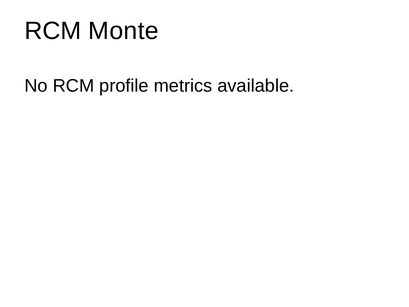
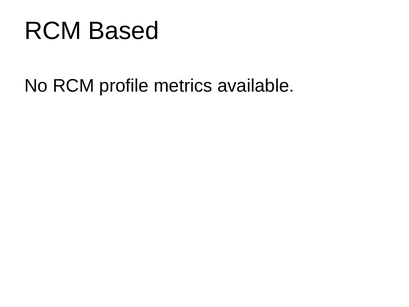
Monte: Monte -> Based (124, 31)
